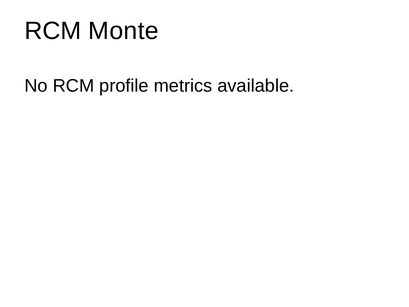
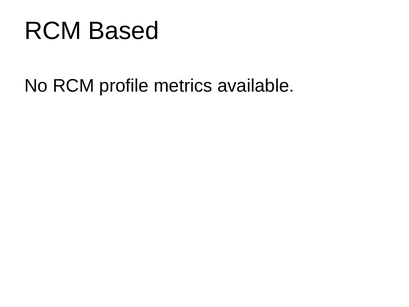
Monte: Monte -> Based (124, 31)
